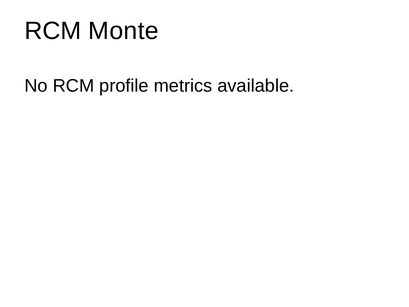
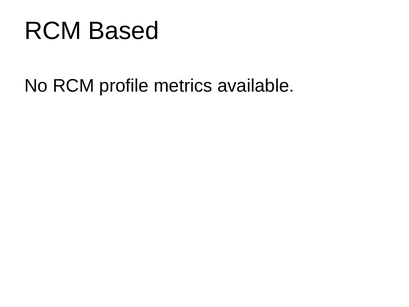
Monte: Monte -> Based (124, 31)
